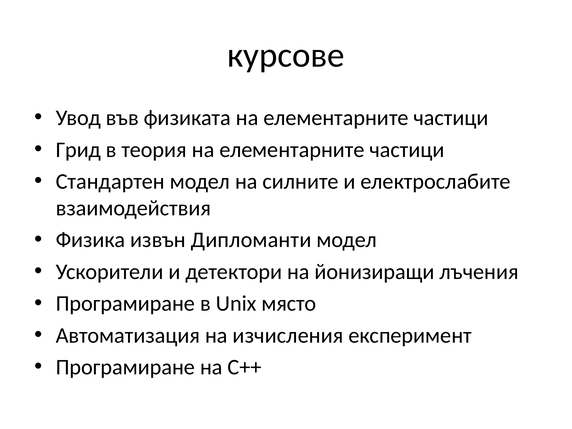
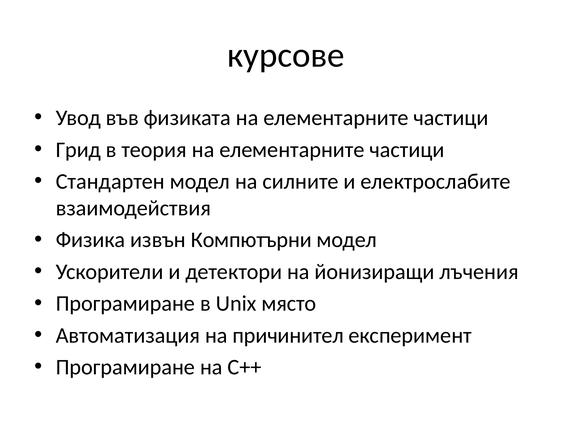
Дипломанти: Дипломанти -> Компютърни (251, 240)
изчисления: изчисления -> причинител (288, 335)
